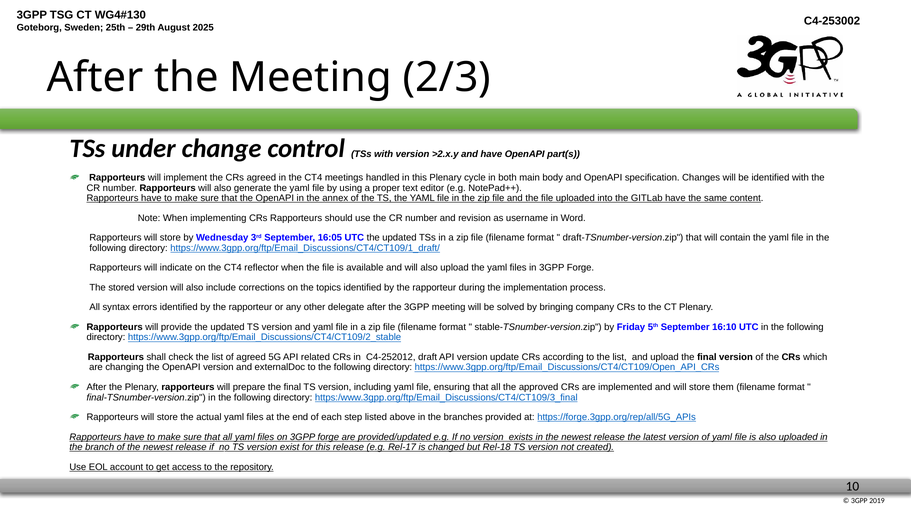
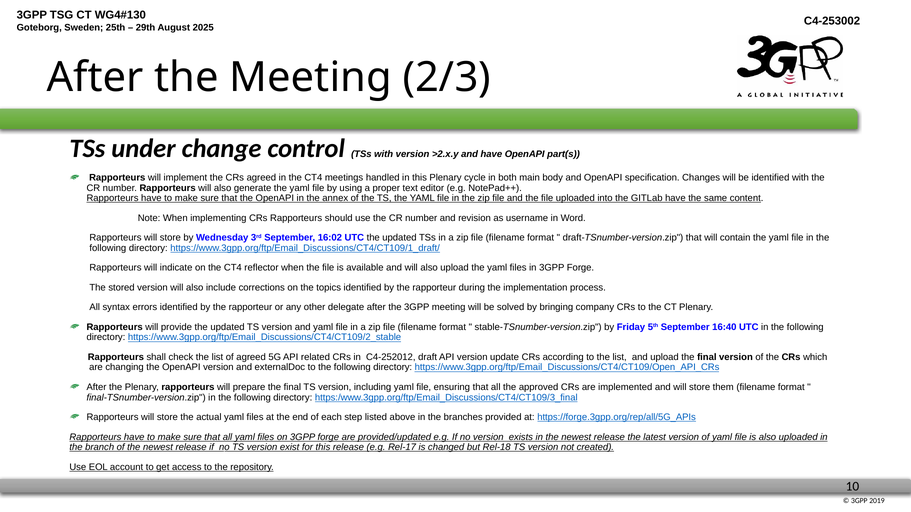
16:05: 16:05 -> 16:02 (330, 238)
16:10: 16:10 -> 16:40 (724, 327)
